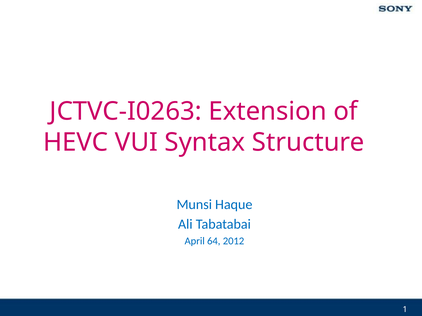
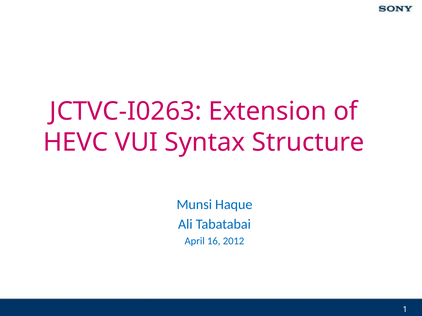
64: 64 -> 16 (214, 241)
